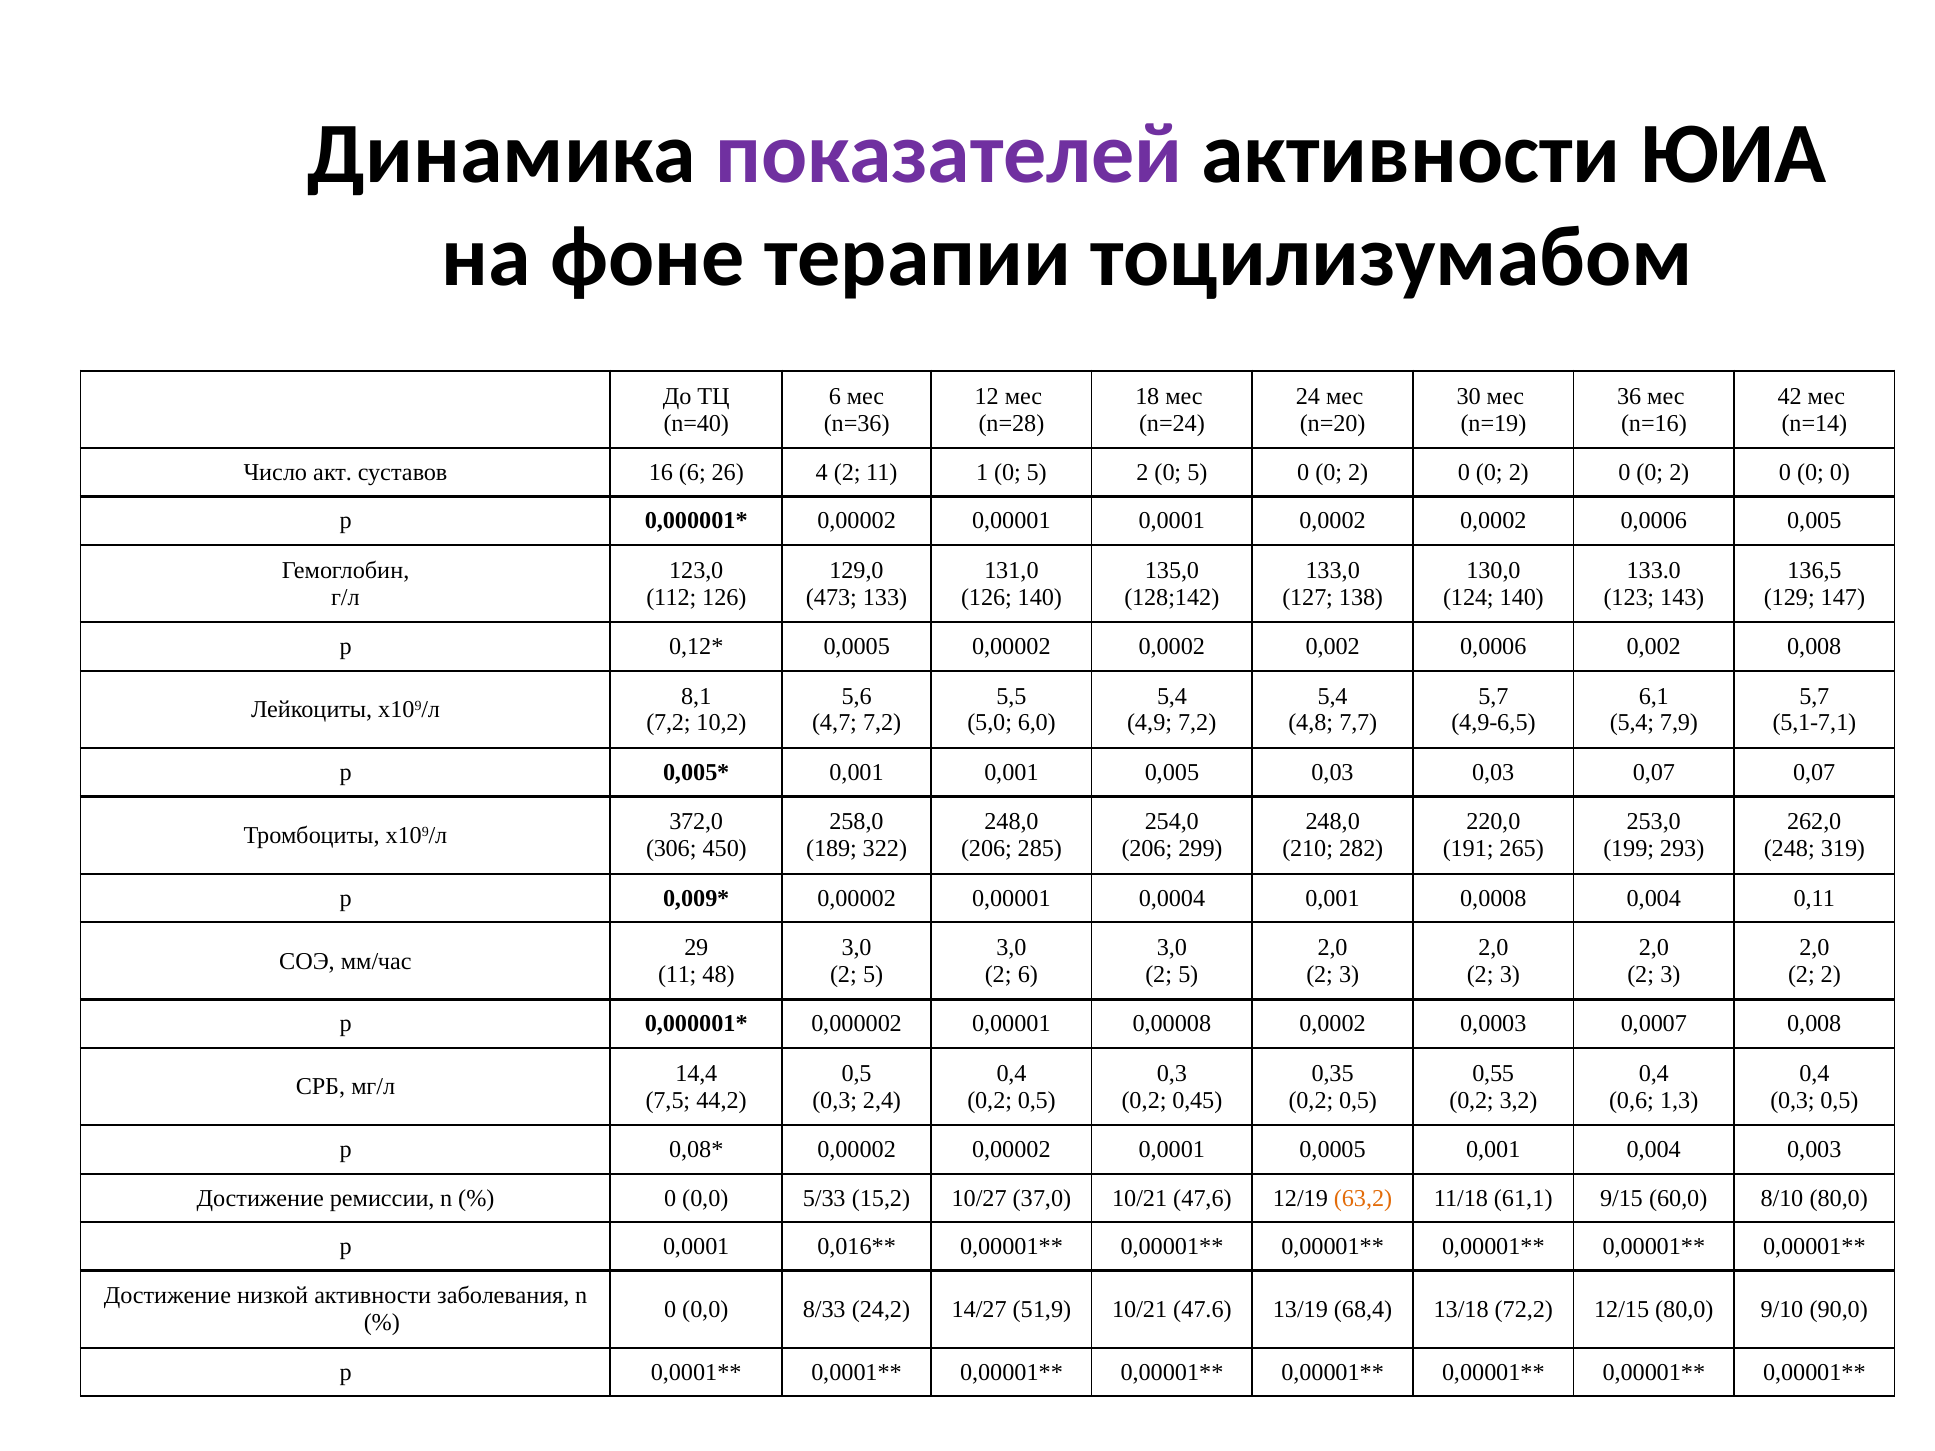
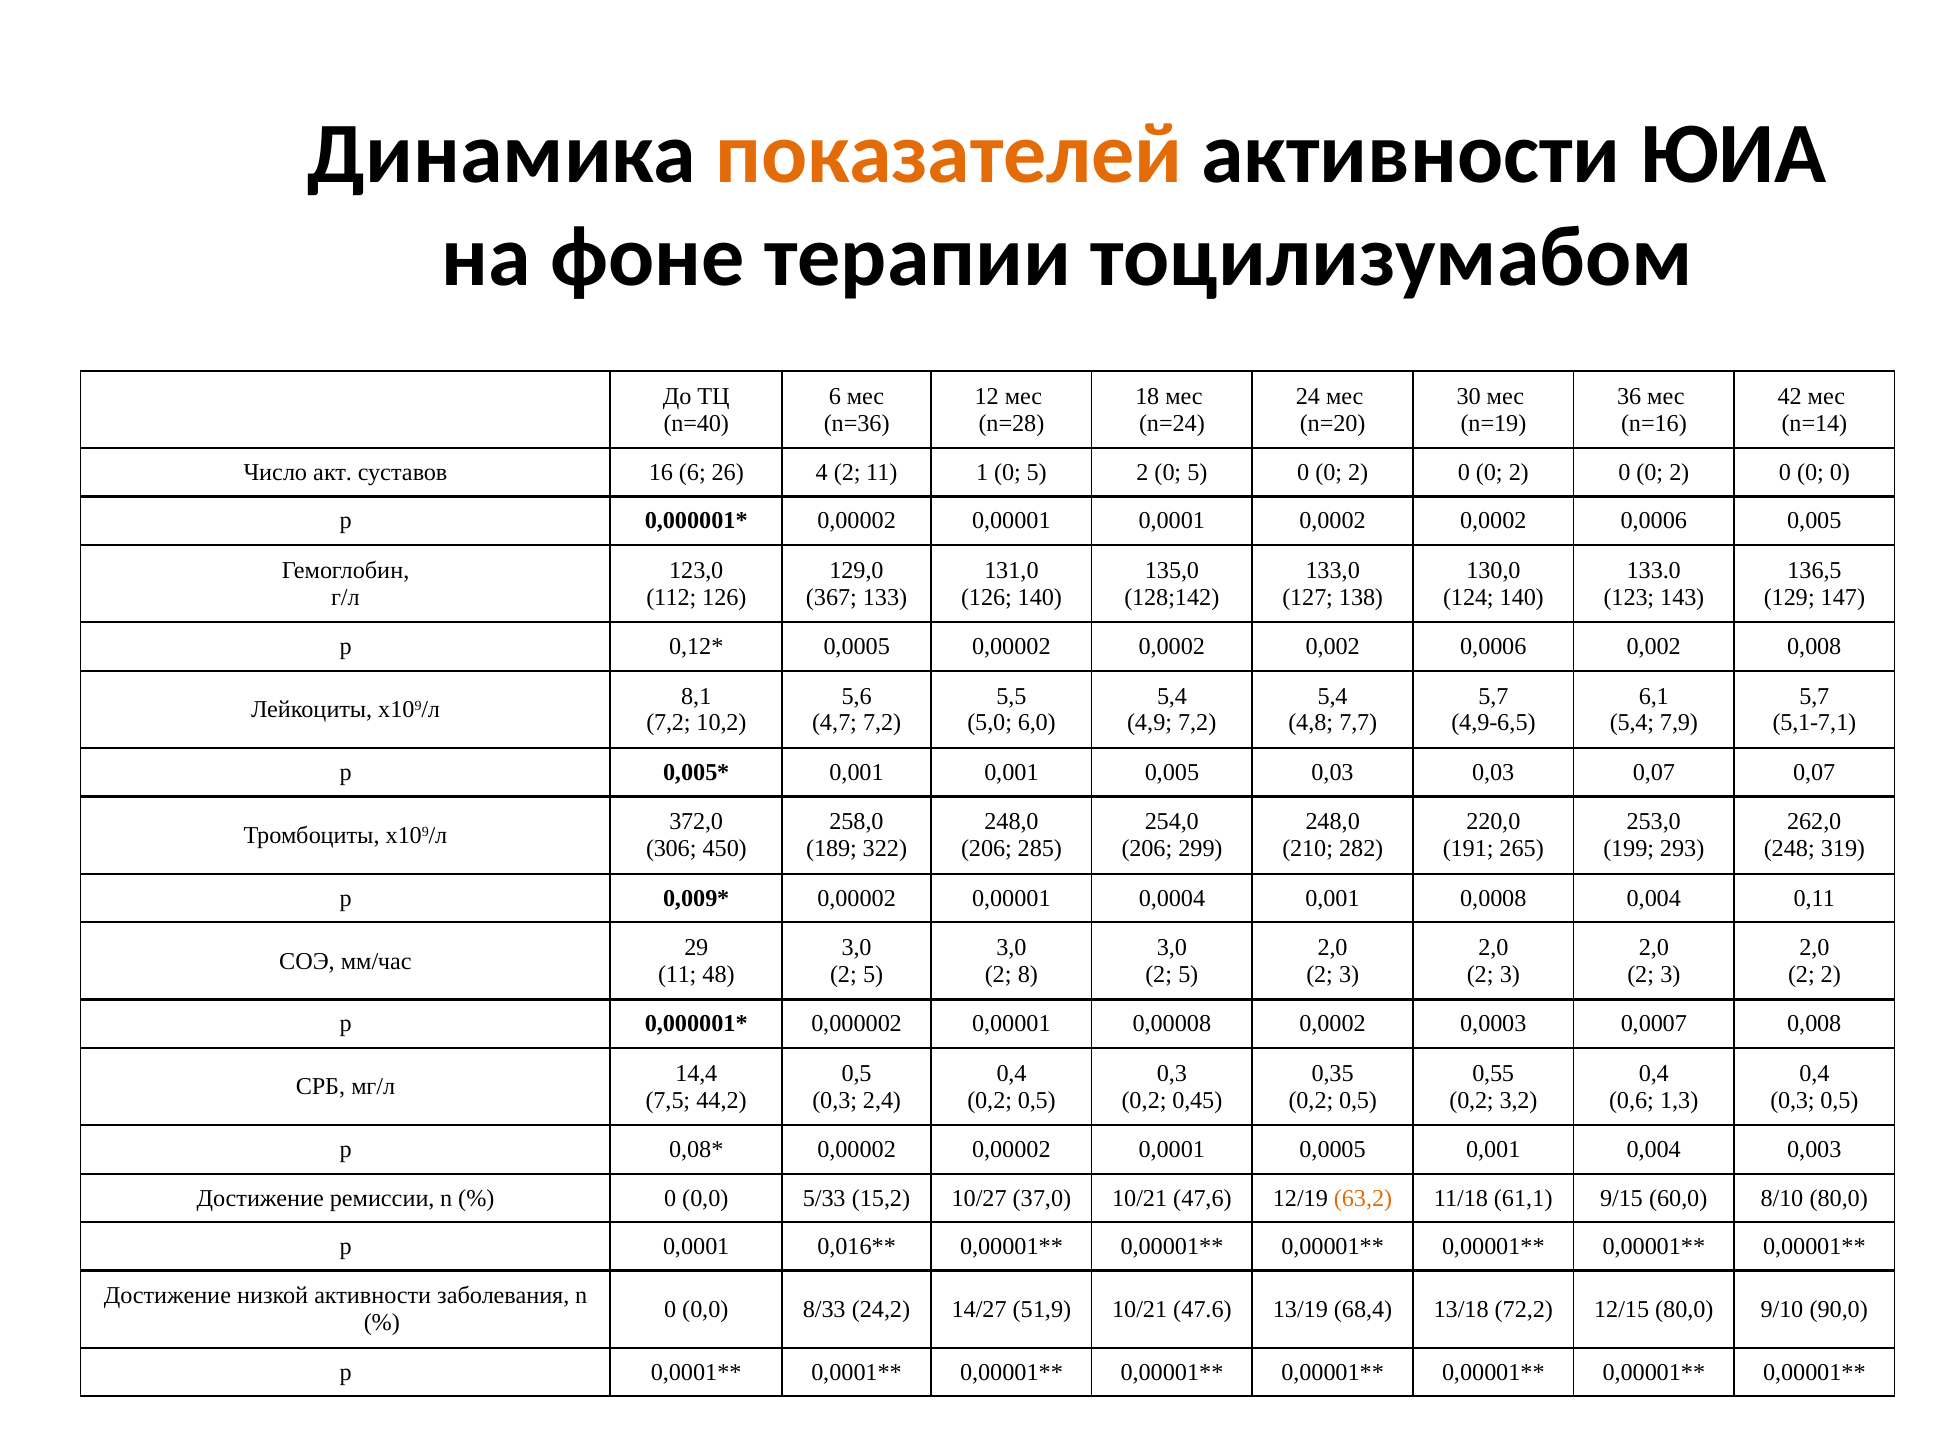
показателей colour: purple -> orange (949, 154)
473: 473 -> 367 (831, 597)
2 6: 6 -> 8 (1028, 975)
